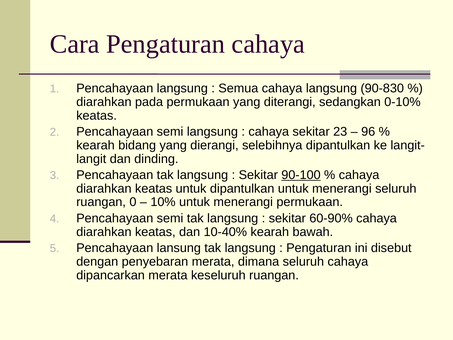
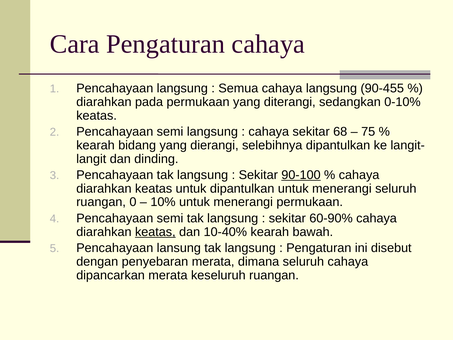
90-830: 90-830 -> 90-455 (382, 88)
23: 23 -> 68 (340, 132)
96: 96 -> 75 (368, 132)
keatas underline: none -> present (155, 232)
